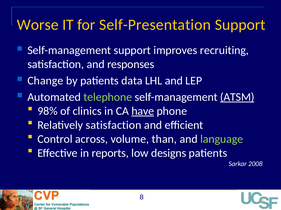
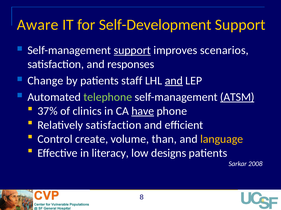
Worse: Worse -> Aware (38, 25)
Self-Presentation: Self-Presentation -> Self-Development (155, 25)
support underline: none -> present (132, 50)
recruiting: recruiting -> scenarios (224, 50)
data: data -> staff (132, 81)
and underline: none -> present (174, 81)
98%: 98% -> 37% (48, 111)
across: across -> create (92, 139)
language colour: light green -> yellow (222, 139)
reports: reports -> literacy (110, 154)
